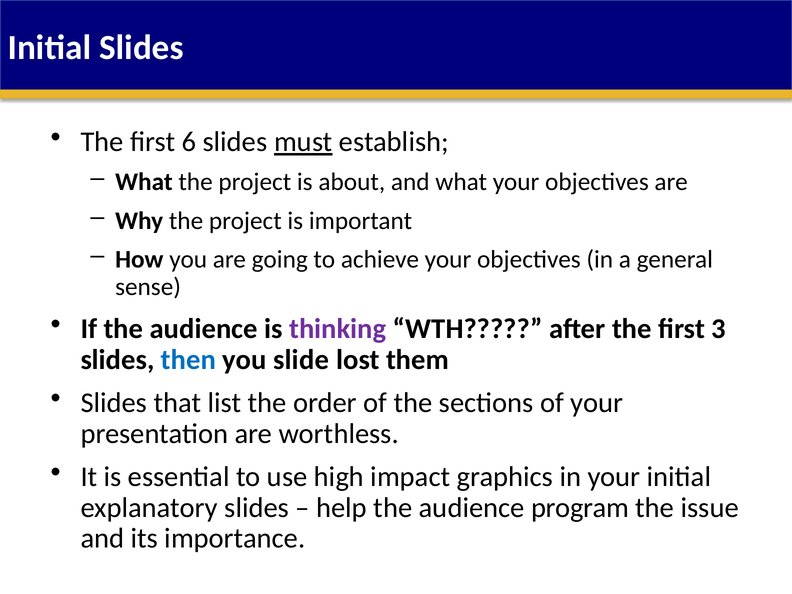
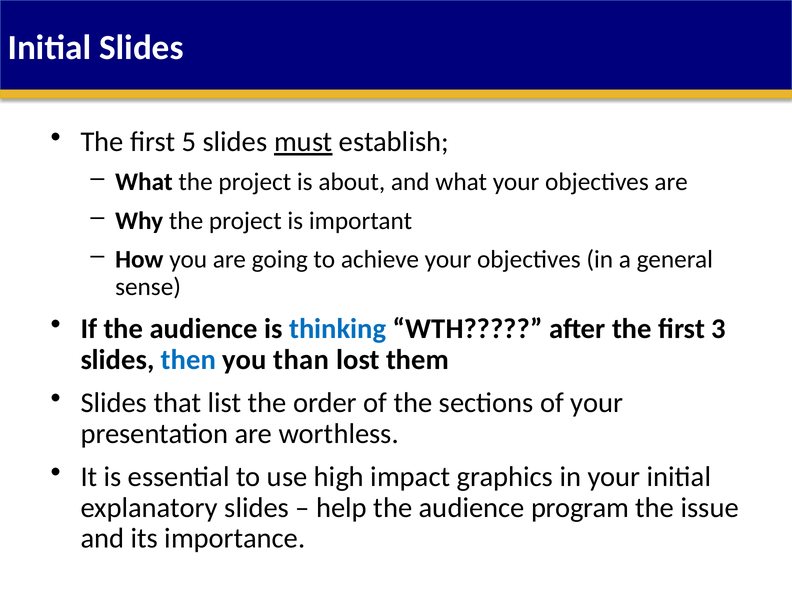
6: 6 -> 5 (189, 142)
thinking colour: purple -> blue (338, 329)
slide: slide -> than (301, 360)
